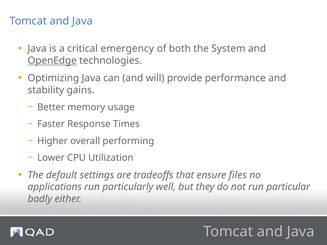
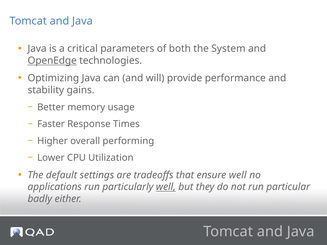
emergency: emergency -> parameters (127, 49)
ensure files: files -> well (238, 175)
well underline: none -> present (166, 187)
